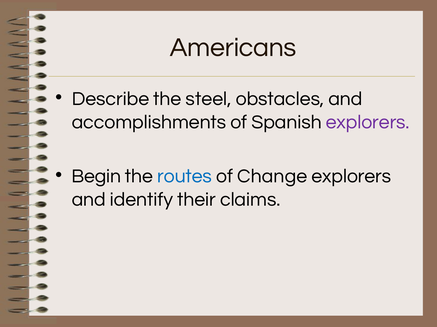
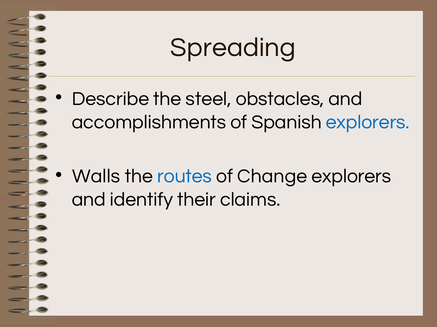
Americans: Americans -> Spreading (233, 47)
explorers colour: purple -> blue (368, 122)
Begin: Begin -> Walls (96, 177)
